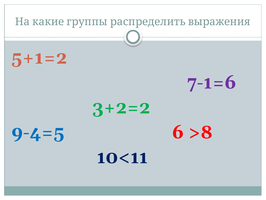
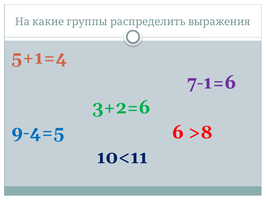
5+1=2: 5+1=2 -> 5+1=4 (39, 58)
3+2=2: 3+2=2 -> 3+2=6 (121, 107)
